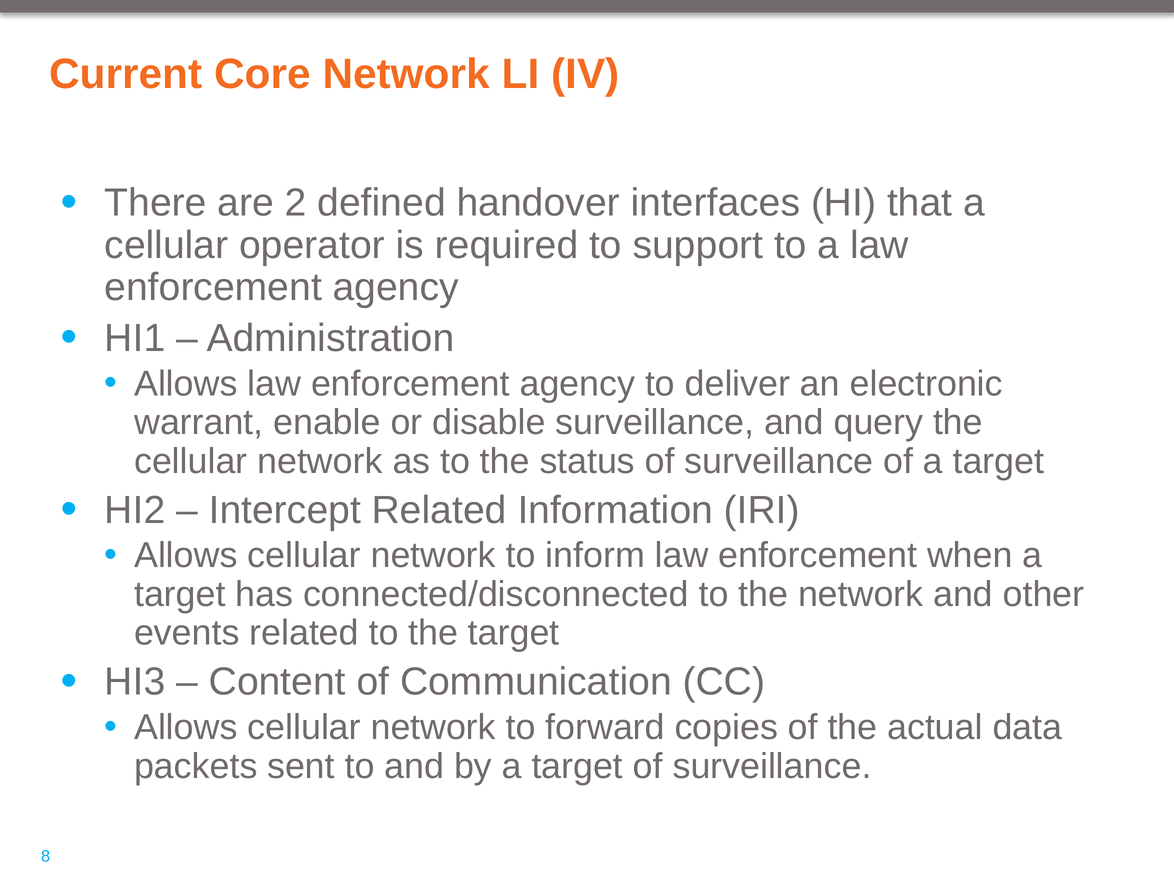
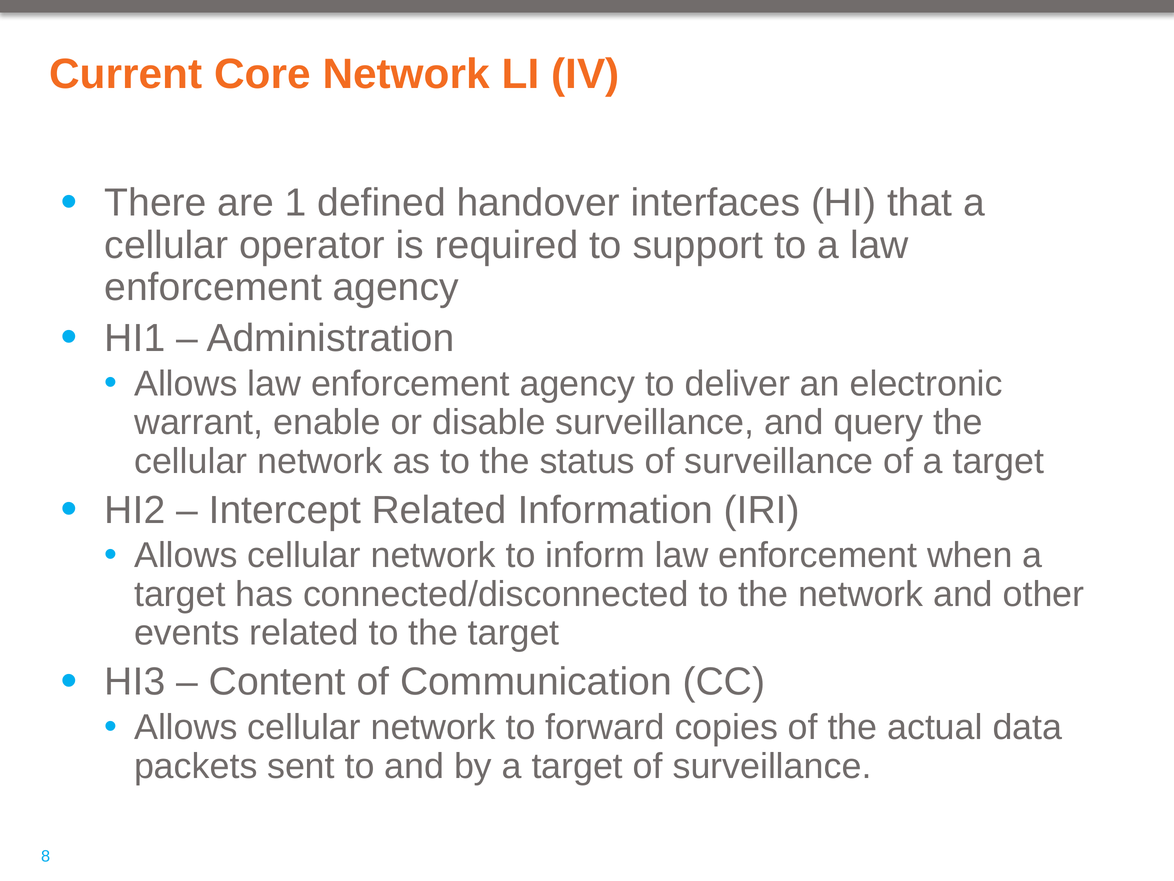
2: 2 -> 1 (296, 203)
